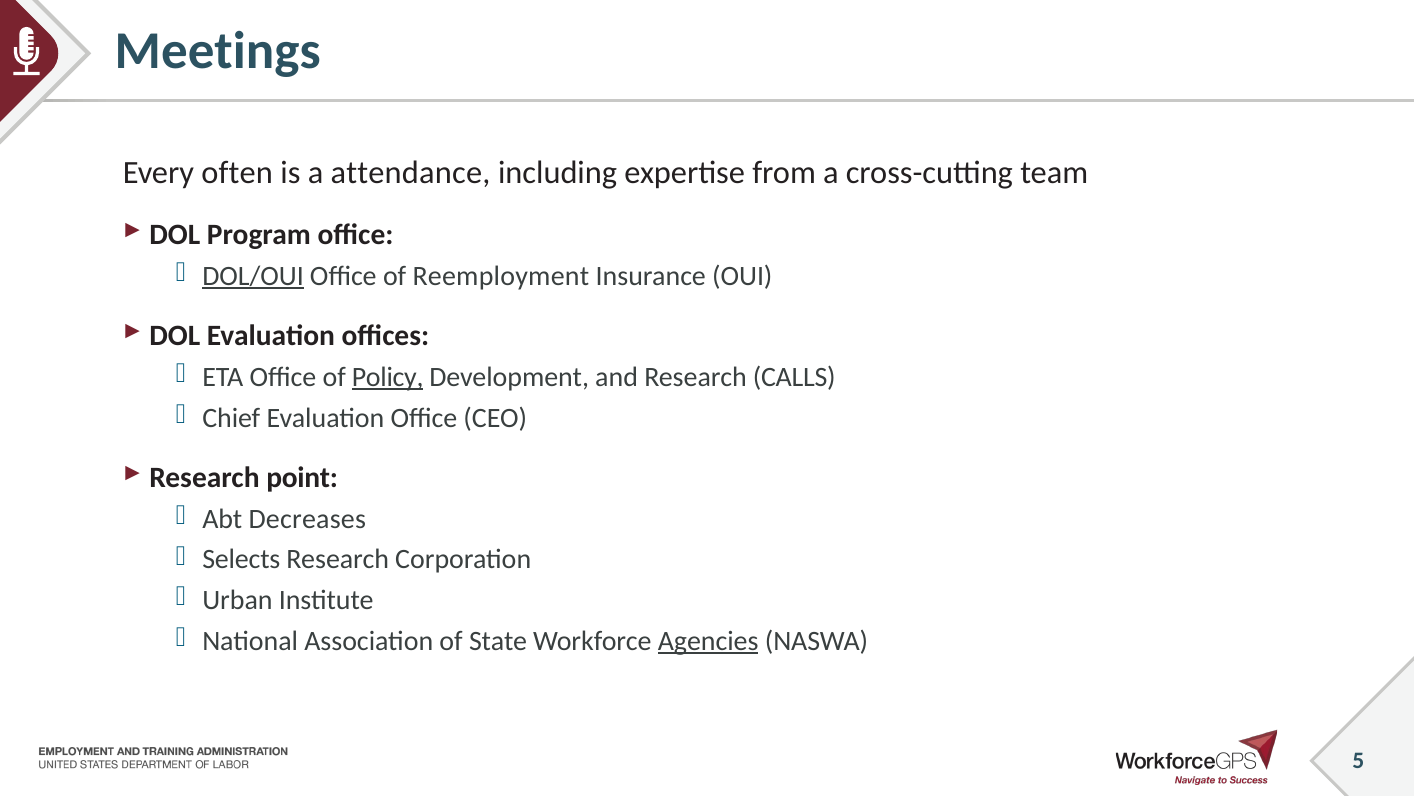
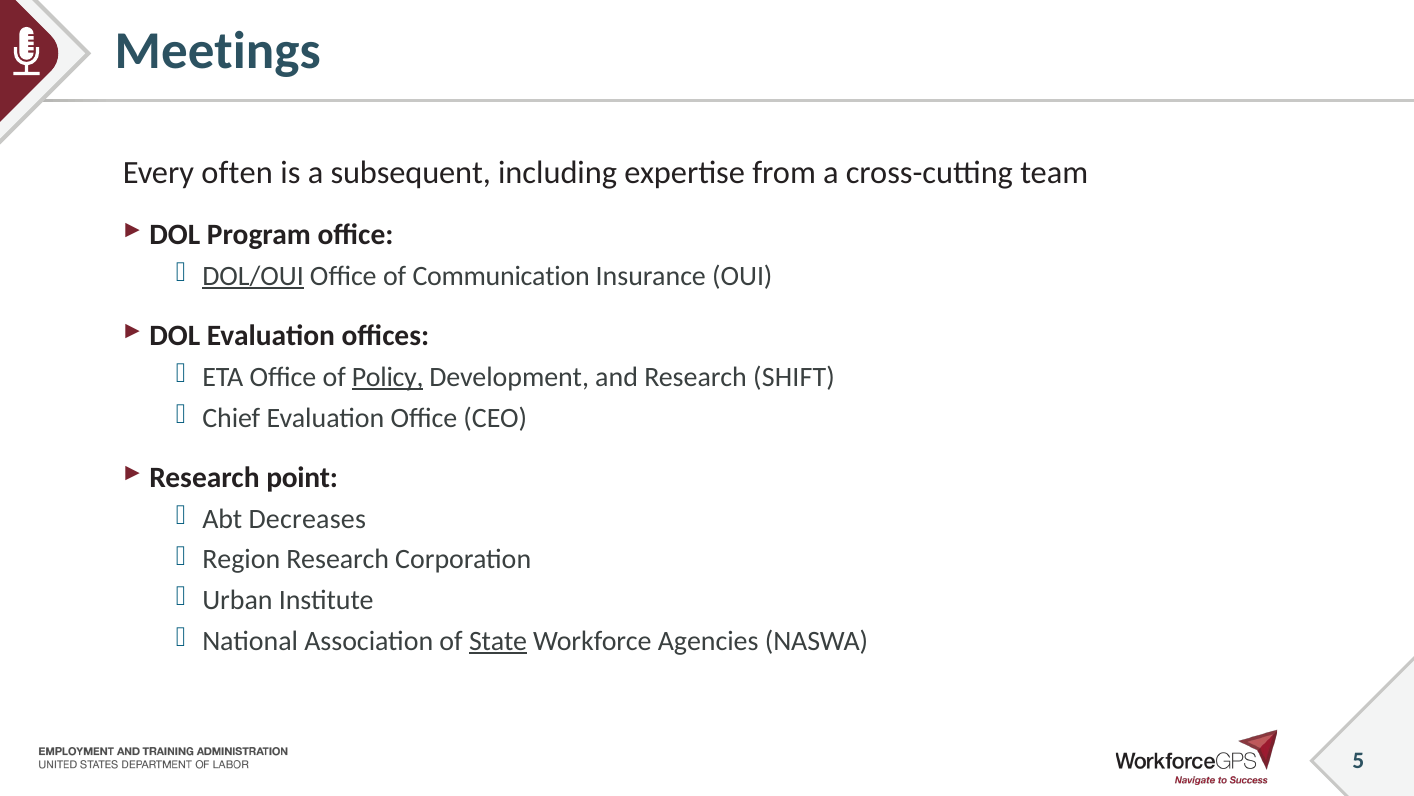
attendance: attendance -> subsequent (411, 173)
Reemployment: Reemployment -> Communication (501, 276)
CALLS: CALLS -> SHIFT (794, 377)
Selects: Selects -> Region (241, 559)
State underline: none -> present (498, 641)
Agencies underline: present -> none (708, 641)
